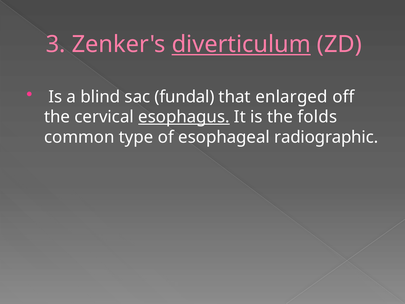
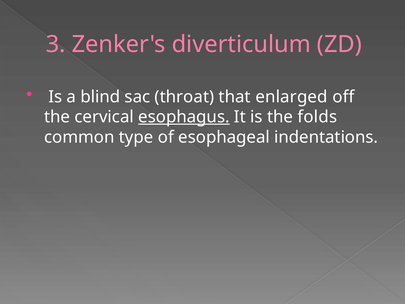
diverticulum underline: present -> none (241, 44)
fundal: fundal -> throat (184, 97)
radiographic: radiographic -> indentations (326, 137)
